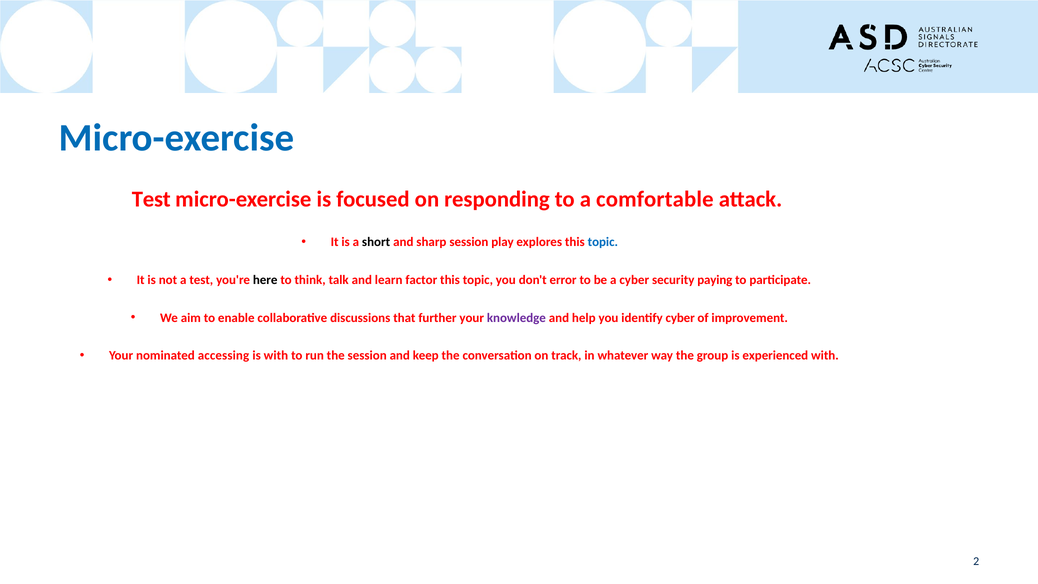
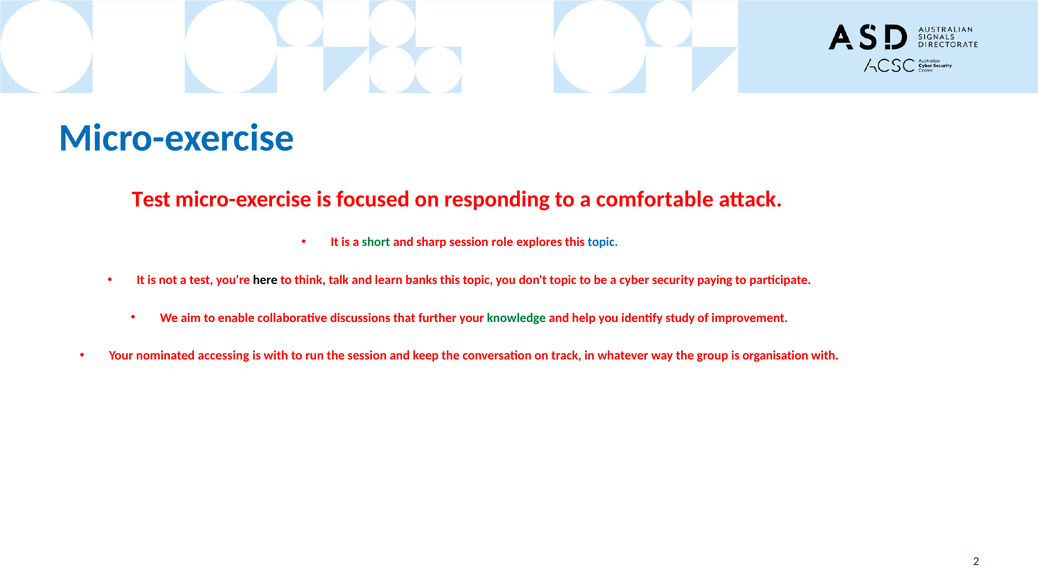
short colour: black -> green (376, 242)
play: play -> role (502, 242)
factor: factor -> banks (421, 280)
don't error: error -> topic (563, 280)
knowledge colour: purple -> green (516, 318)
identify cyber: cyber -> study (680, 318)
experienced: experienced -> organisation (775, 355)
